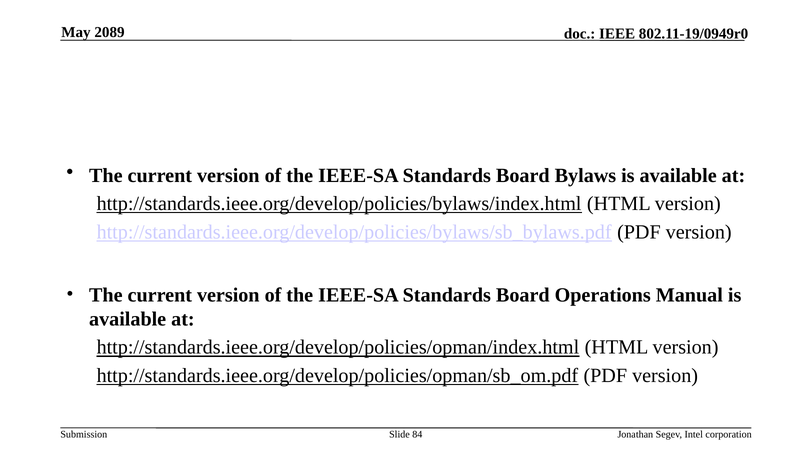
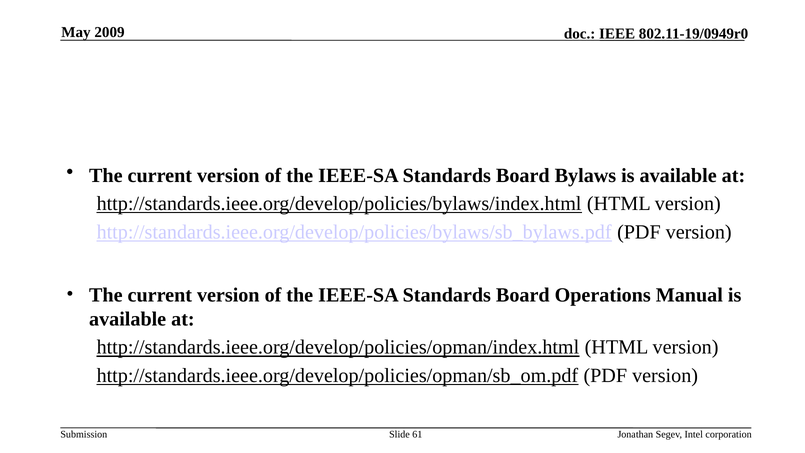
2089: 2089 -> 2009 (110, 32)
84: 84 -> 61 (417, 434)
